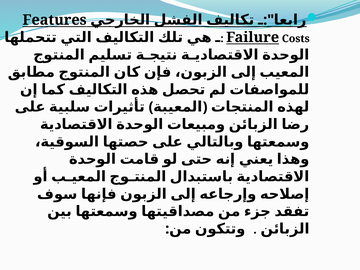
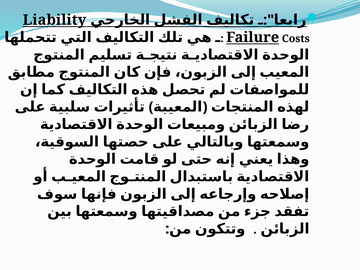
Features: Features -> Liability (54, 20)
